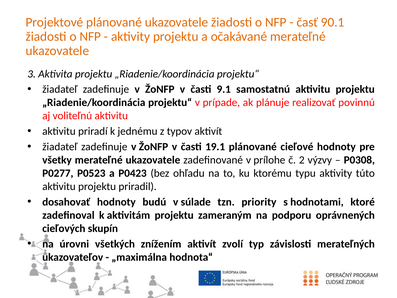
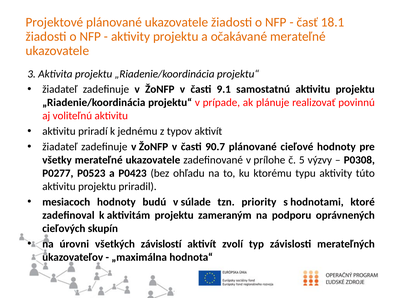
90.1: 90.1 -> 18.1 (333, 22)
19.1: 19.1 -> 90.7 (215, 147)
2: 2 -> 5 (302, 160)
dosahovať: dosahovať -> mesiacoch (66, 202)
znížením: znížením -> závislostí (161, 244)
